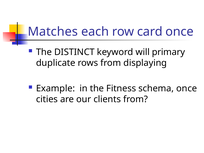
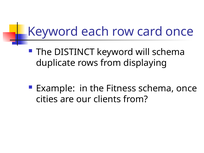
Matches: Matches -> Keyword (53, 32)
will primary: primary -> schema (168, 52)
